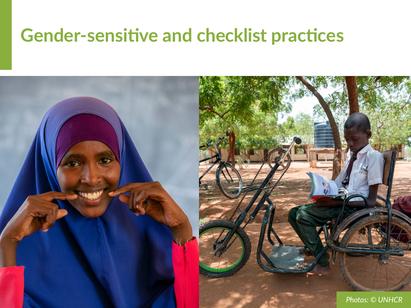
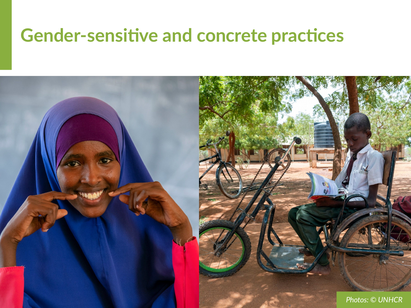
checklist: checklist -> concrete (232, 36)
